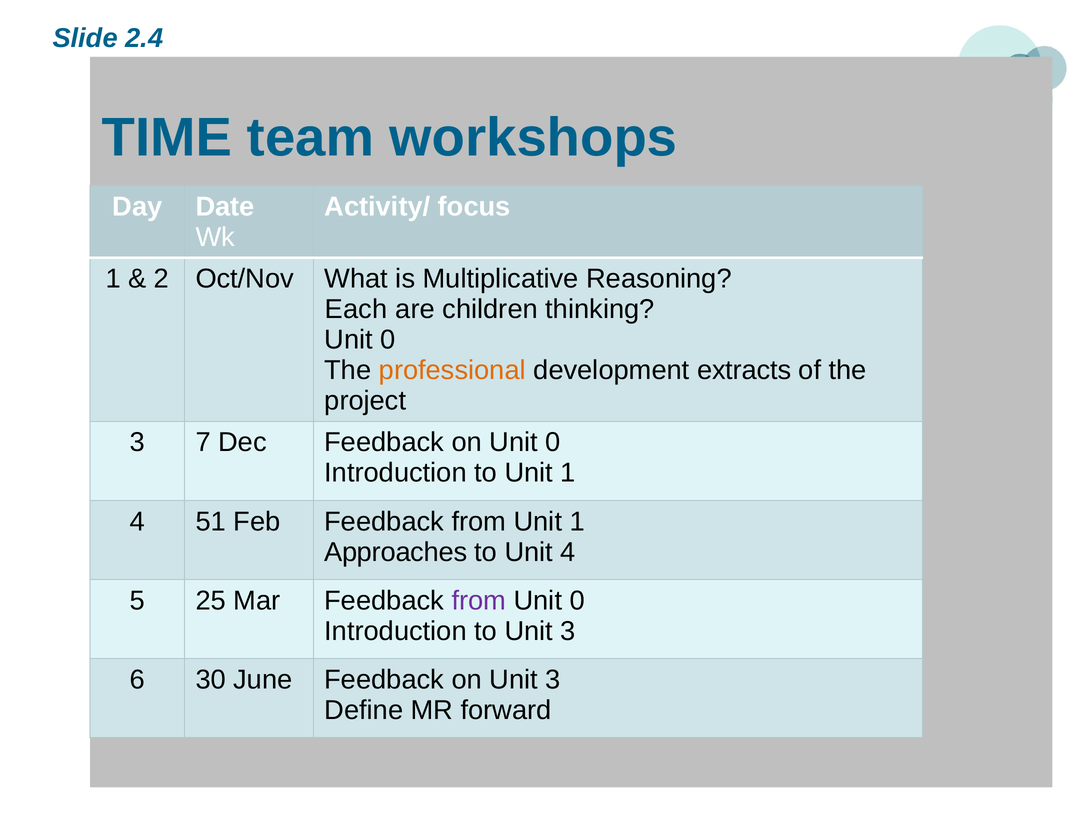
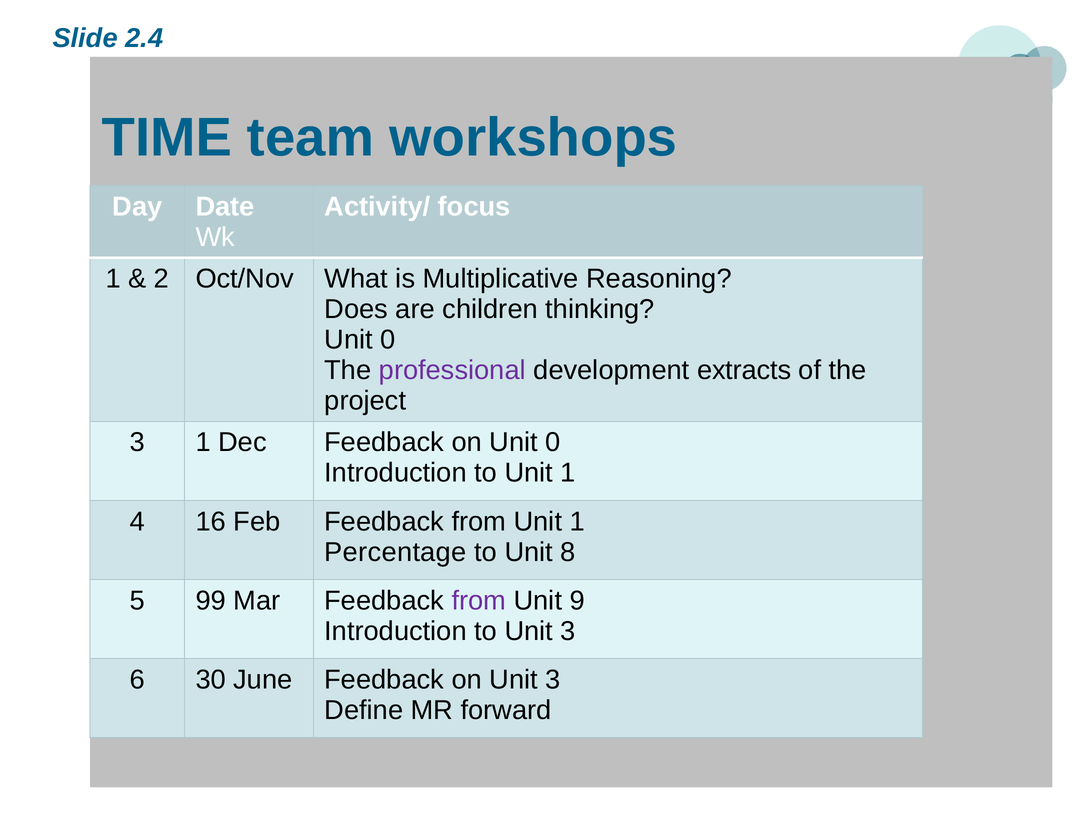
Each: Each -> Does (356, 309)
professional colour: orange -> purple (452, 371)
3 7: 7 -> 1 (203, 443)
51: 51 -> 16 (211, 522)
Approaches: Approaches -> Percentage (395, 552)
Unit 4: 4 -> 8 (568, 552)
25: 25 -> 99 (211, 601)
0: 0 -> 9 (577, 601)
